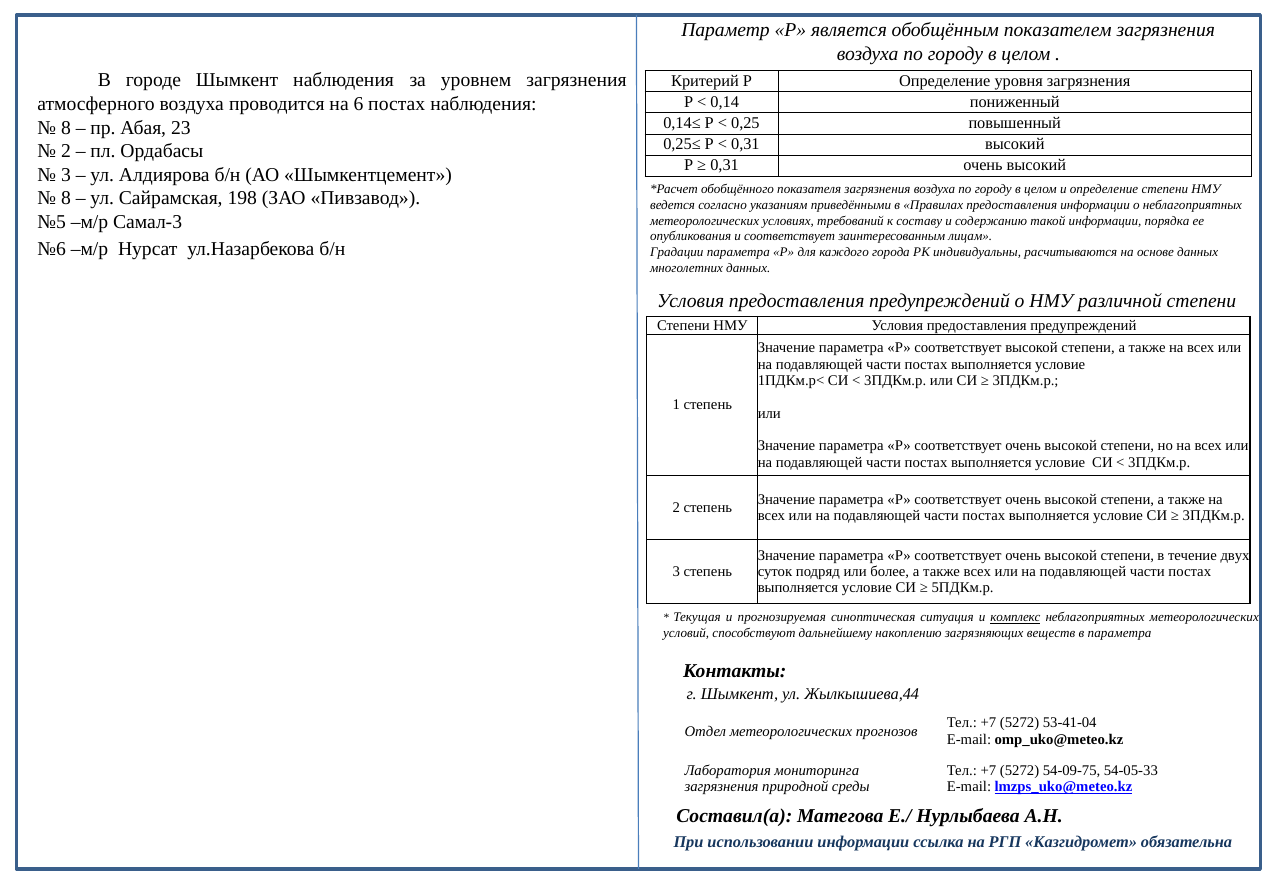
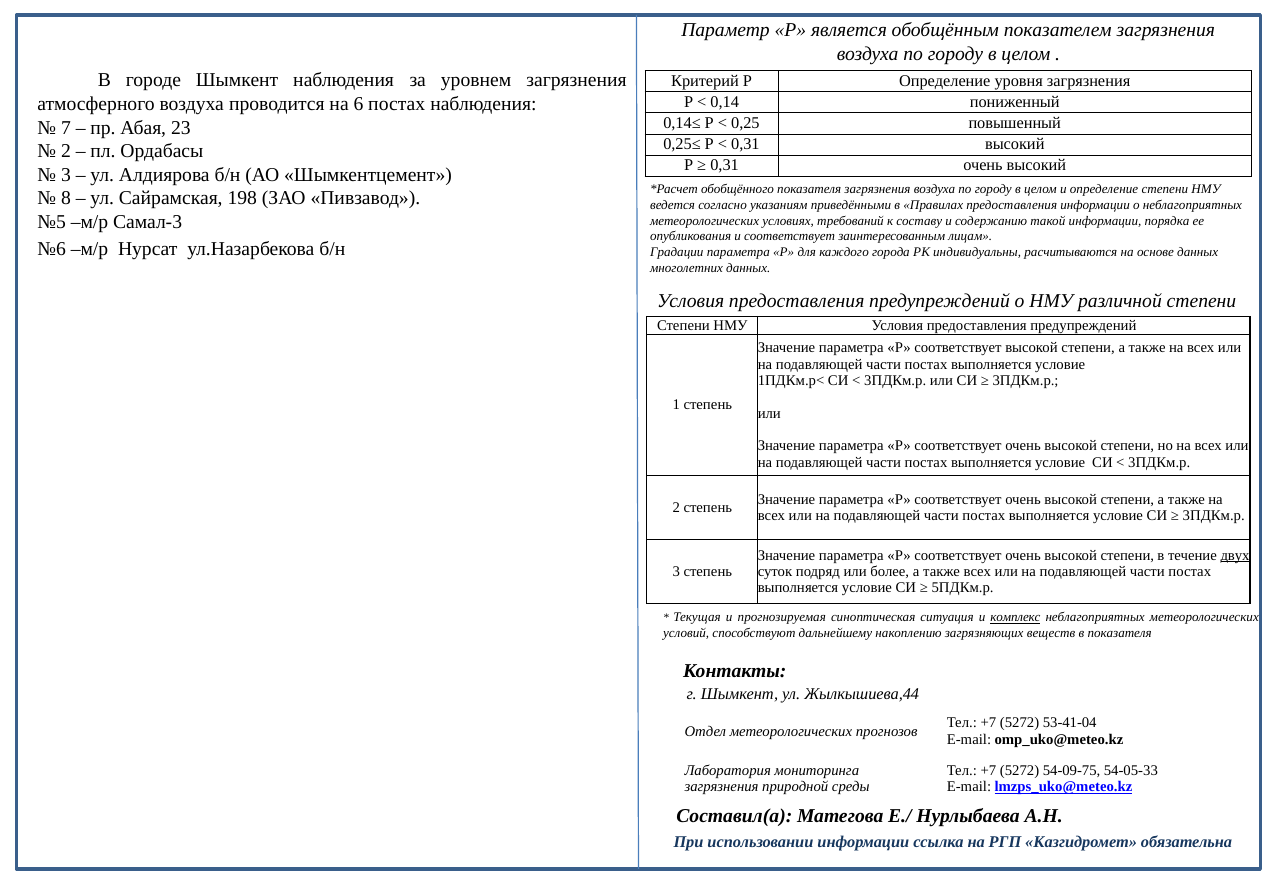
8: 8 -> 7 (66, 128)
двух underline: none -> present (1235, 555)
в параметра: параметра -> показателя (1120, 633)
